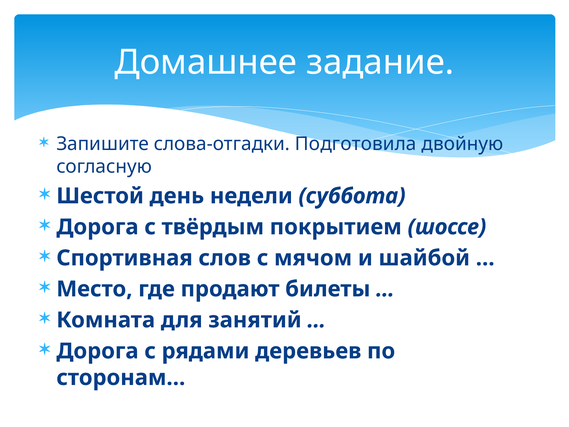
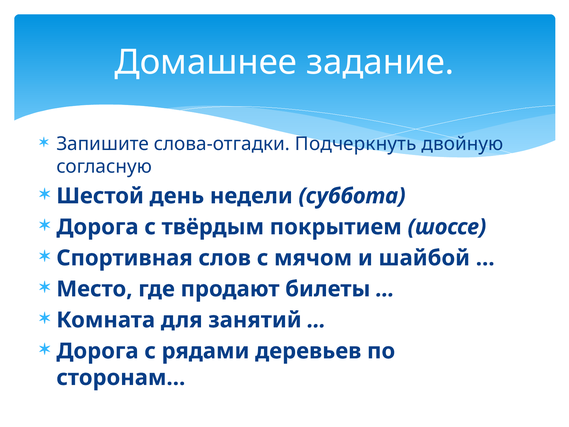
Подготовила: Подготовила -> Подчеркнуть (356, 144)
